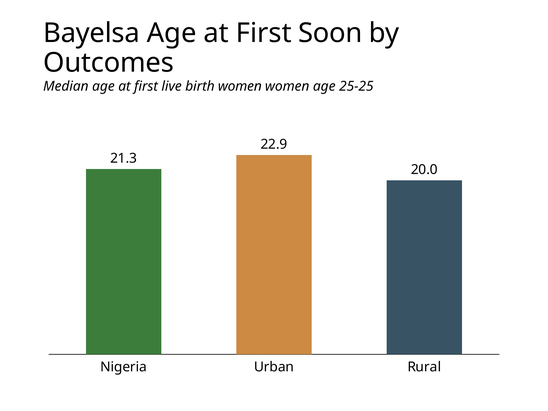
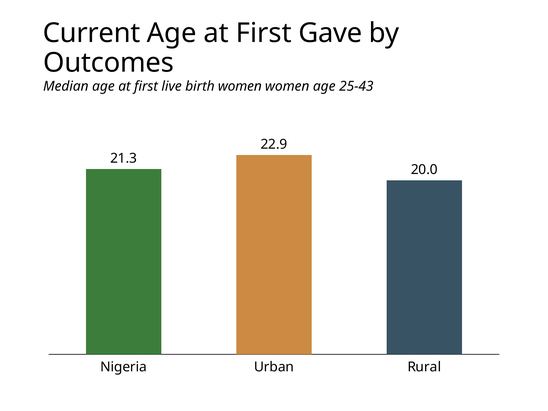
Bayelsa: Bayelsa -> Current (92, 33)
Soon: Soon -> Gave (330, 33)
25-25: 25-25 -> 25-43 (356, 86)
